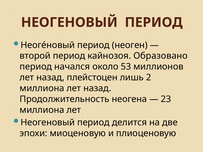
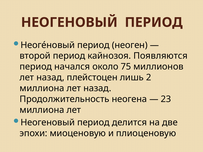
Образовано: Образовано -> Появляются (161, 56)
53: 53 -> 75 (126, 67)
